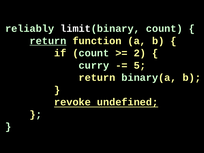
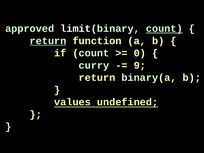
reliably: reliably -> approved (30, 29)
count underline: none -> present (164, 29)
2: 2 -> 0 (140, 53)
5: 5 -> 9 (140, 65)
revoke: revoke -> values (73, 102)
